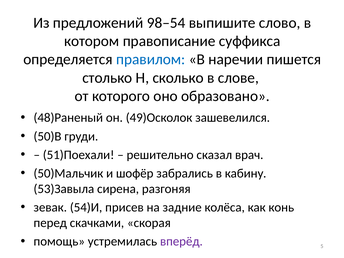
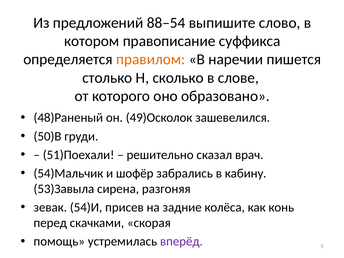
98–54: 98–54 -> 88–54 (166, 23)
правилом colour: blue -> orange (151, 59)
50)Мальчик: 50)Мальчик -> 54)Мальчик (68, 173)
